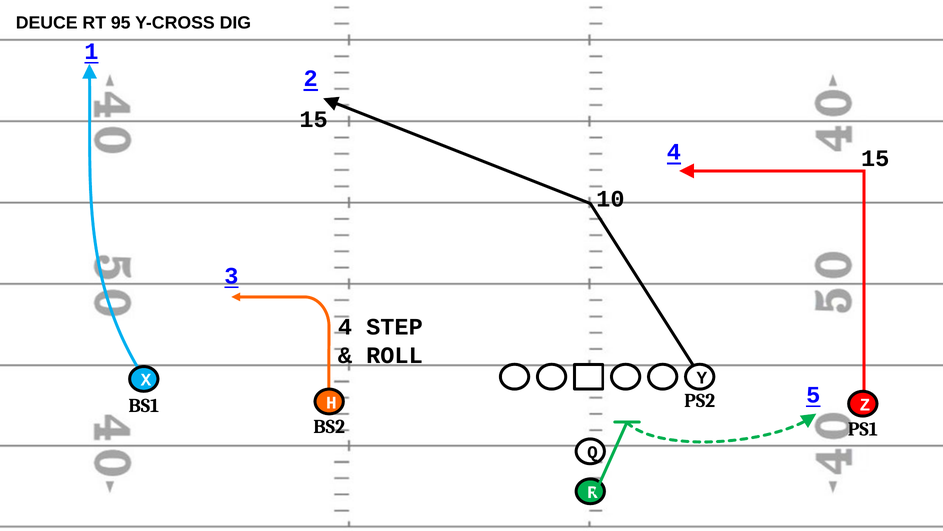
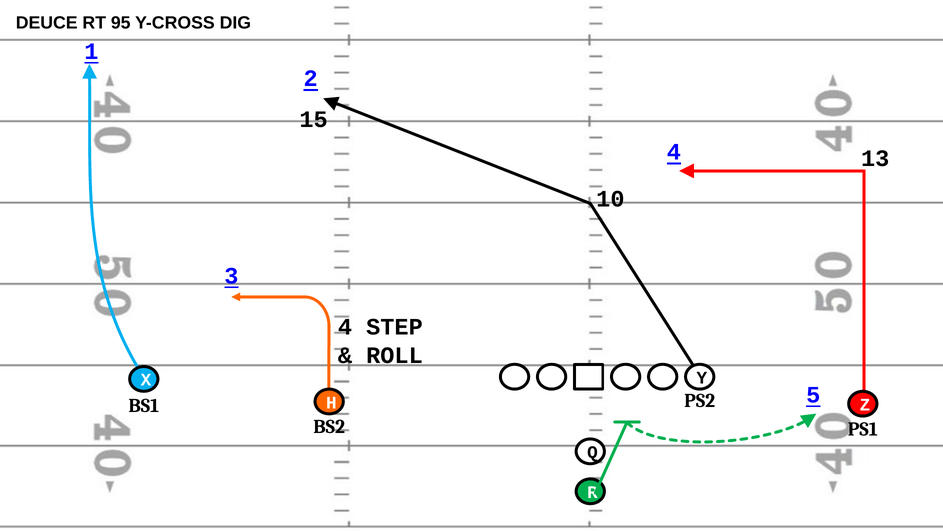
15: 15 -> 13 (875, 158)
